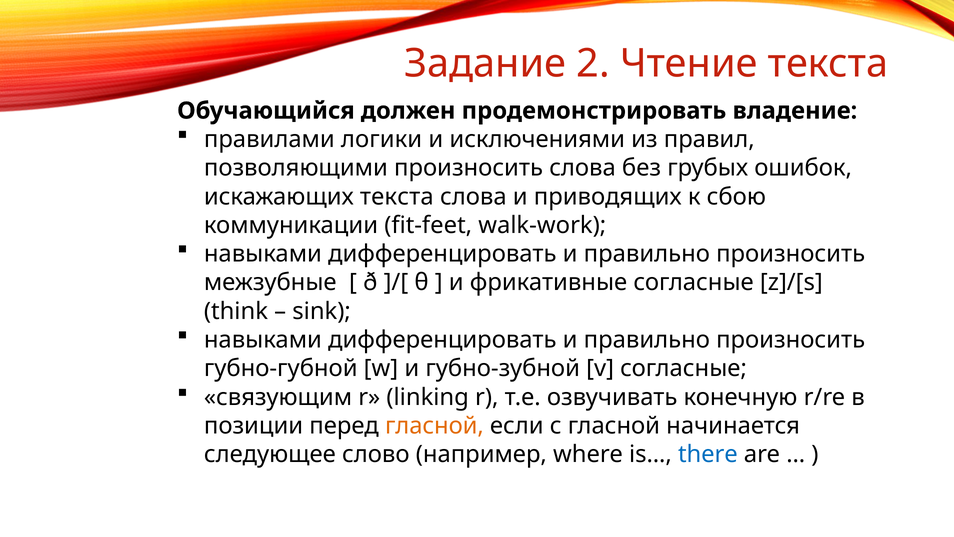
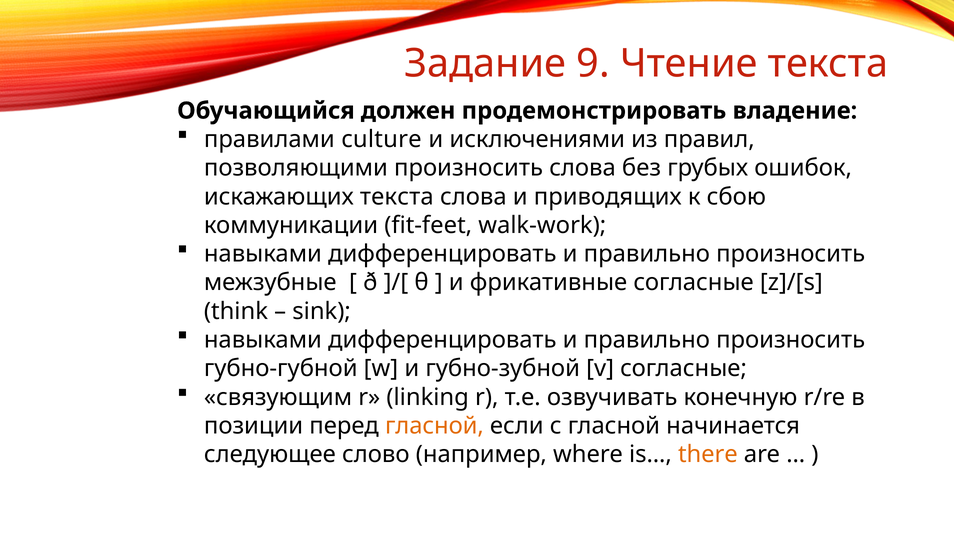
2: 2 -> 9 (593, 64)
логики: логики -> culture (381, 139)
there colour: blue -> orange (708, 454)
